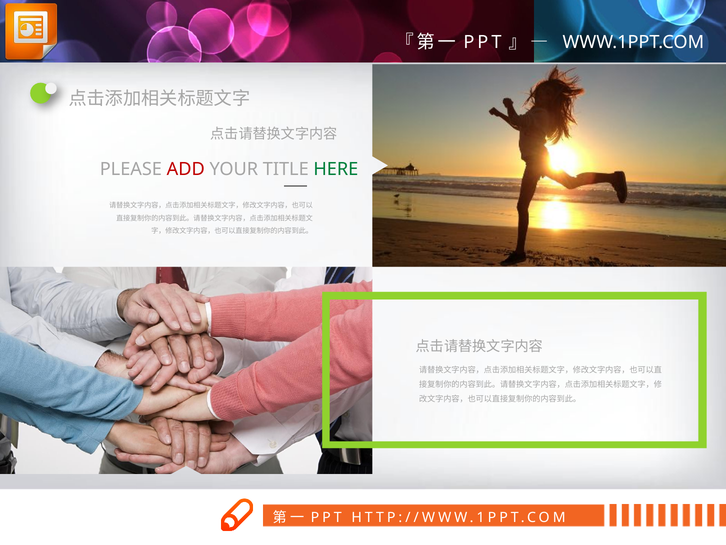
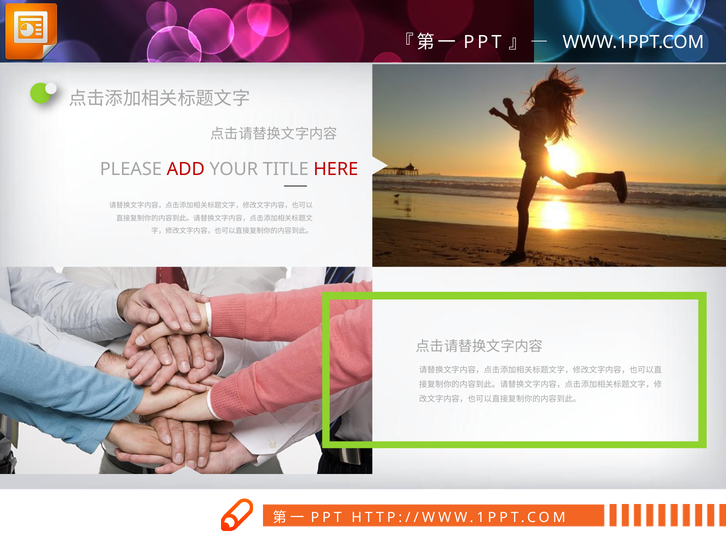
HERE colour: green -> red (336, 169)
